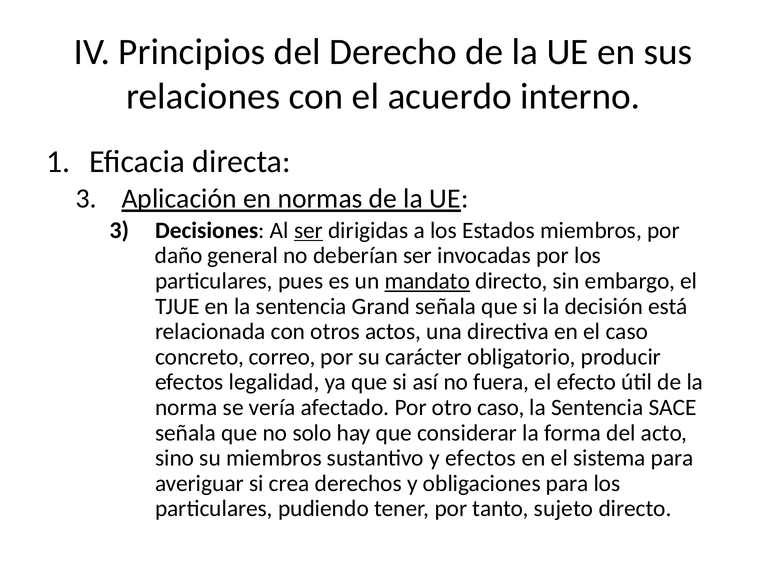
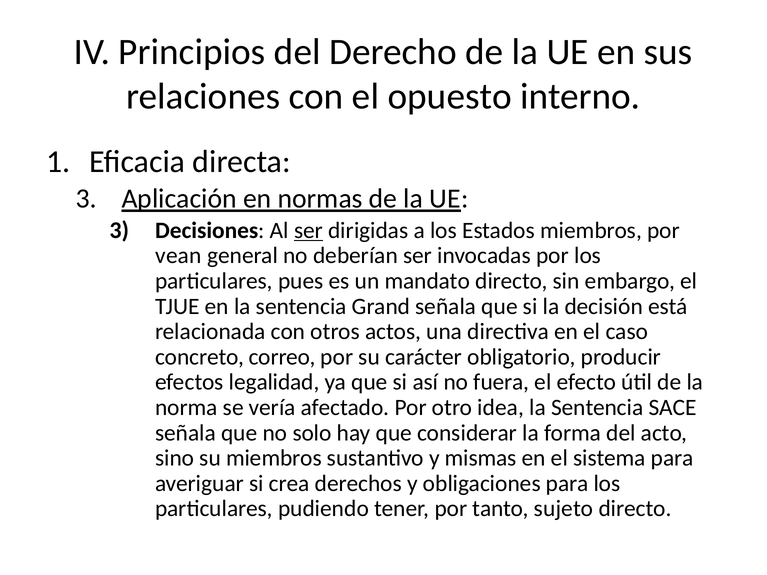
acuerdo: acuerdo -> opuesto (450, 97)
daño: daño -> vean (178, 256)
mandato underline: present -> none (427, 281)
otro caso: caso -> idea (501, 408)
y efectos: efectos -> mismas (481, 458)
